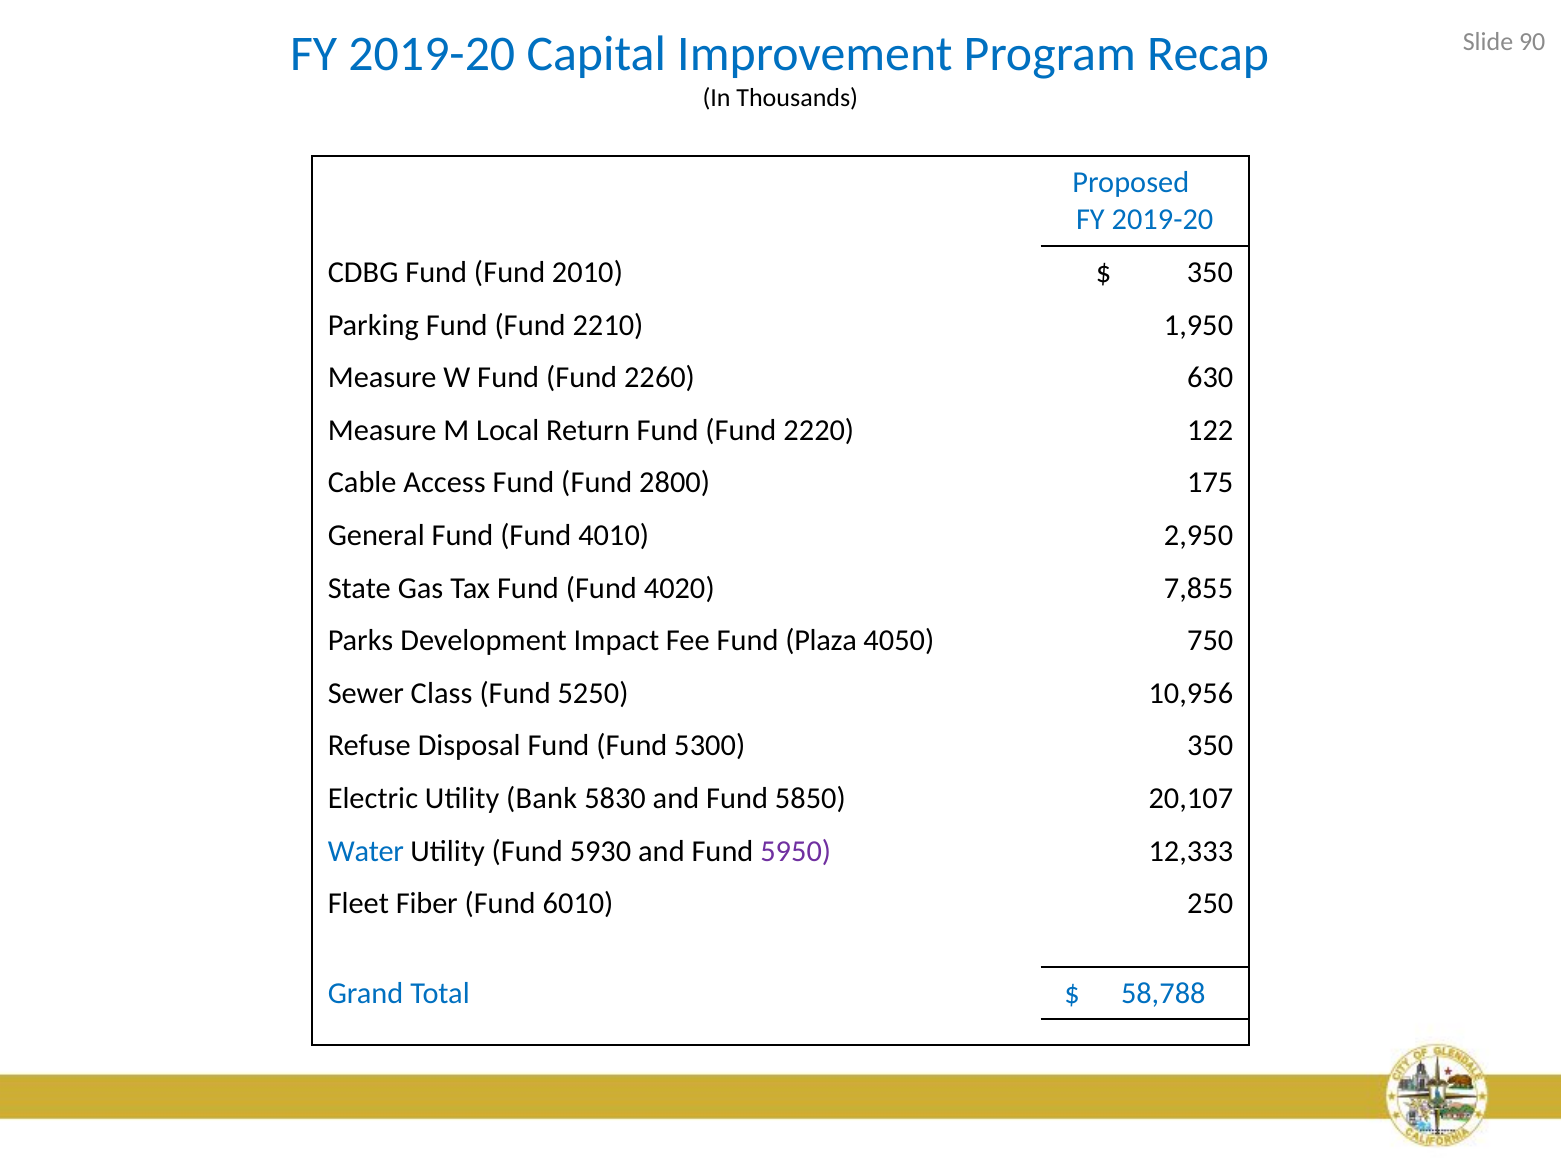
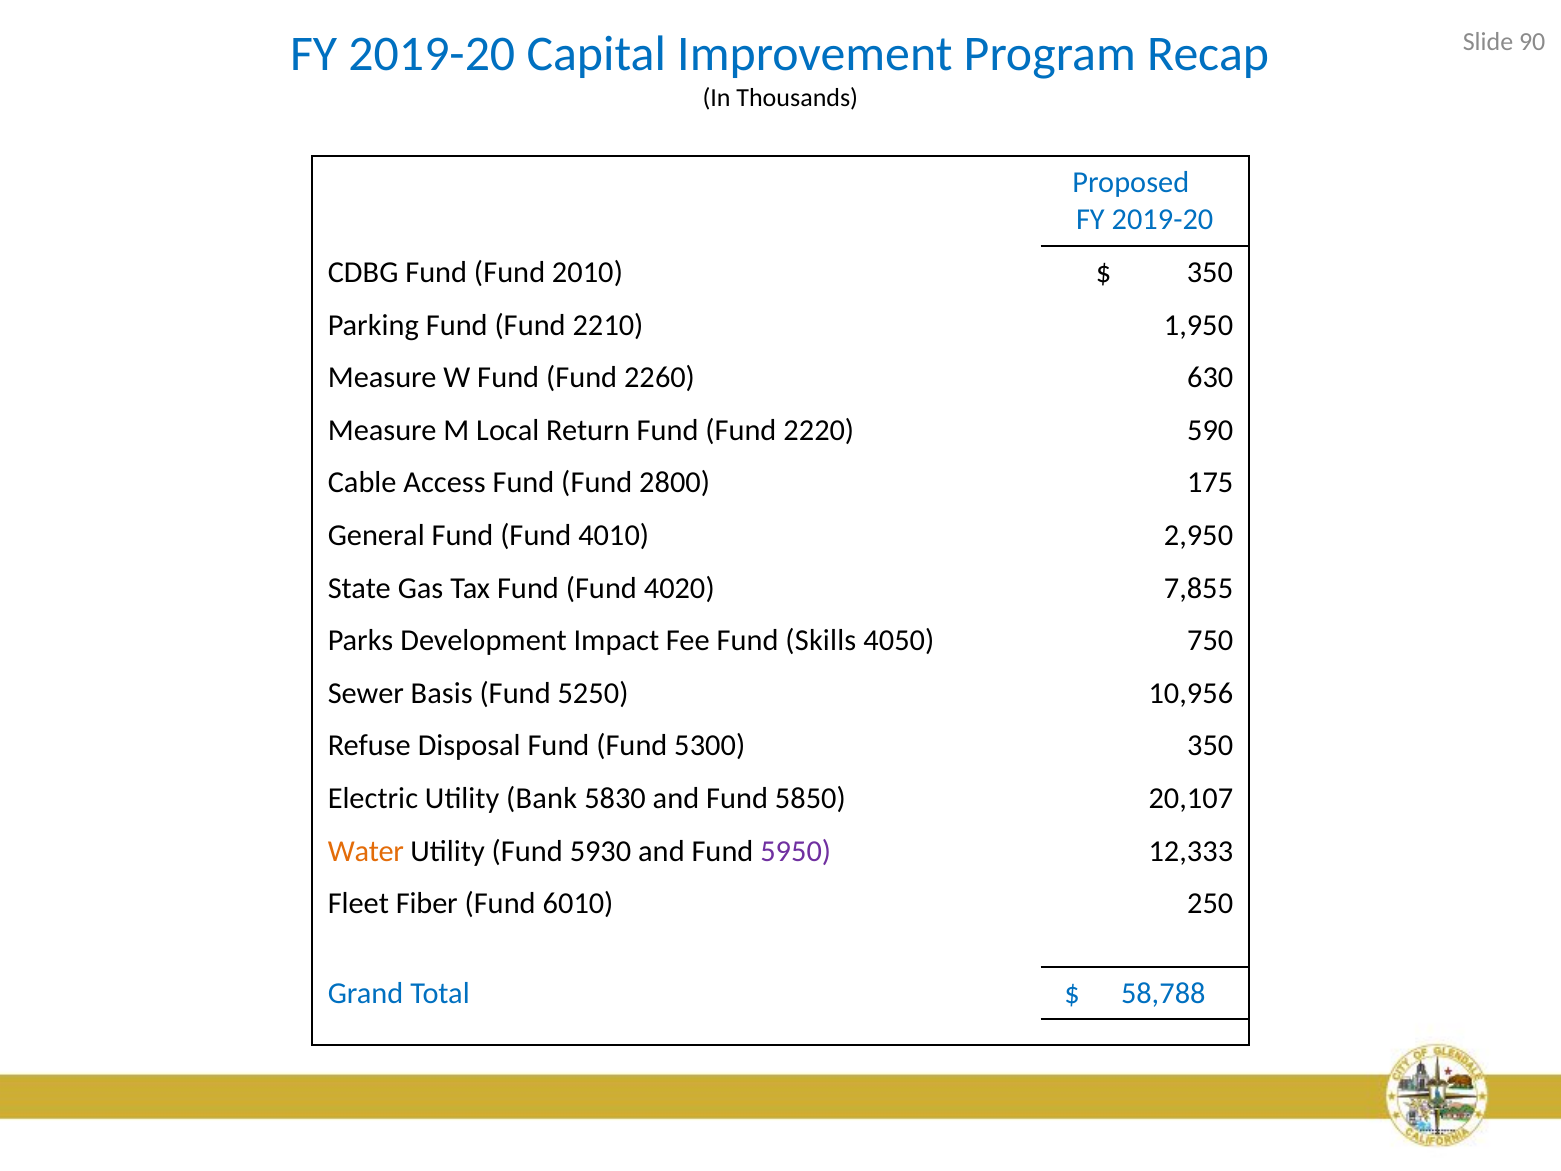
122: 122 -> 590 (1210, 430)
Plaza: Plaza -> Skills (821, 641)
Class: Class -> Basis (442, 693)
Water colour: blue -> orange (366, 851)
